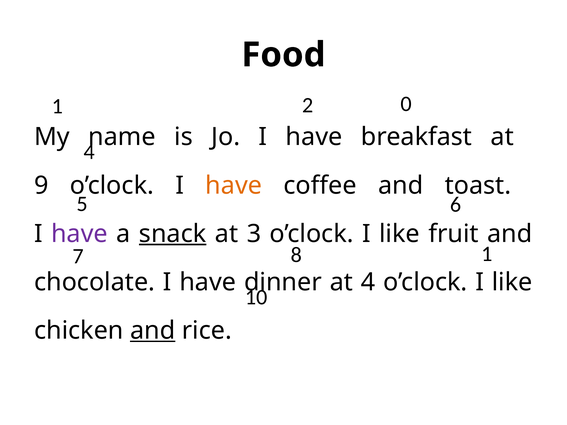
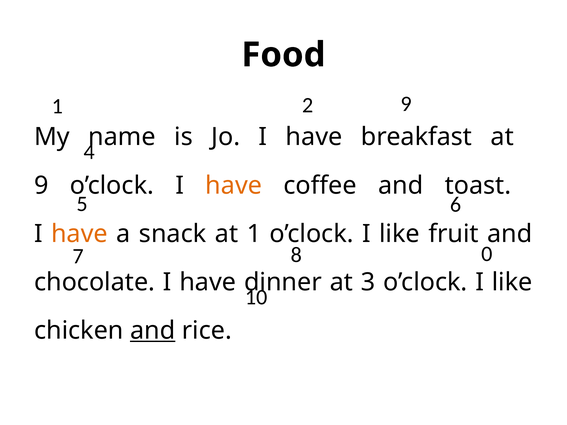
2 0: 0 -> 9 (406, 104)
have colour: purple -> orange (79, 234)
snack underline: present -> none (173, 234)
at 3: 3 -> 1 (254, 234)
8 1: 1 -> 0 (487, 254)
at 4: 4 -> 3 (368, 282)
